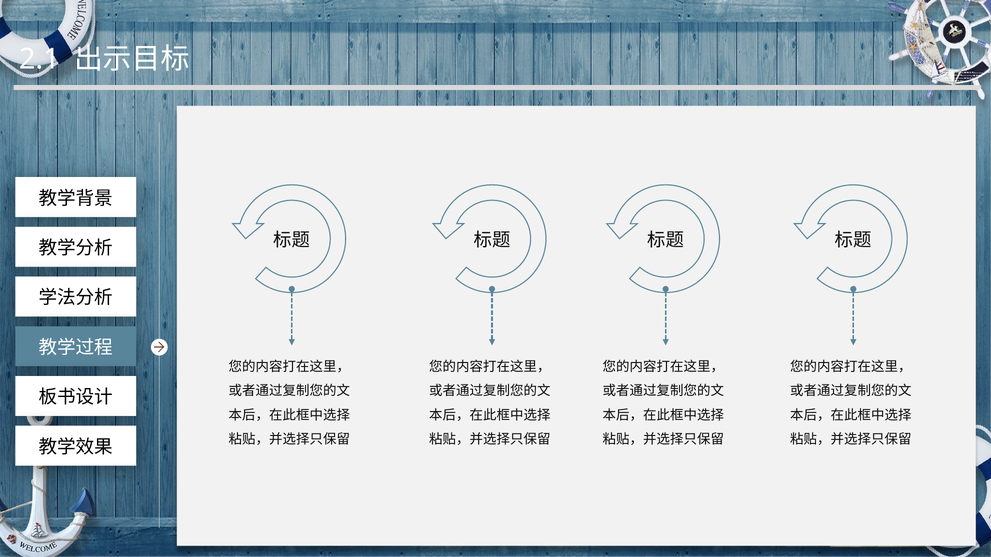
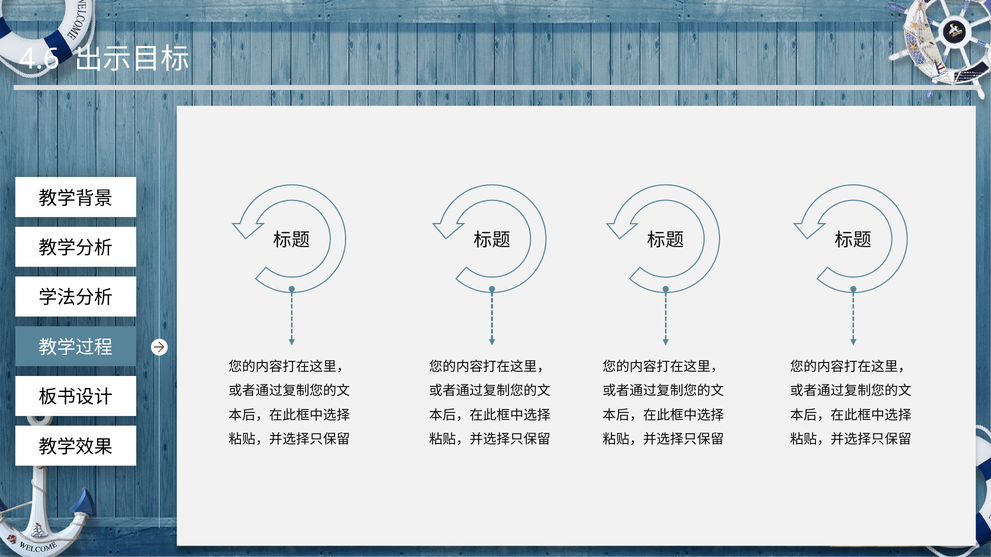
2.1: 2.1 -> 4.6 (39, 59)
